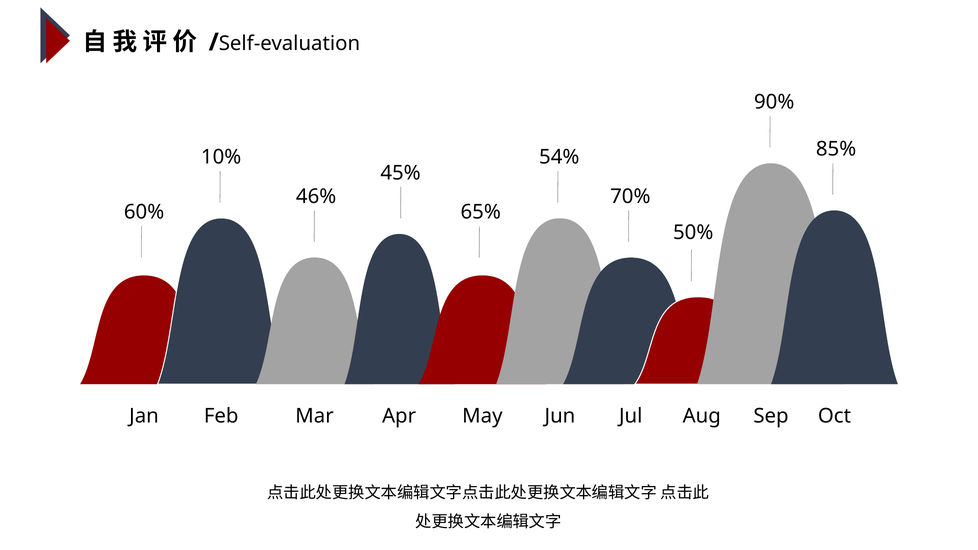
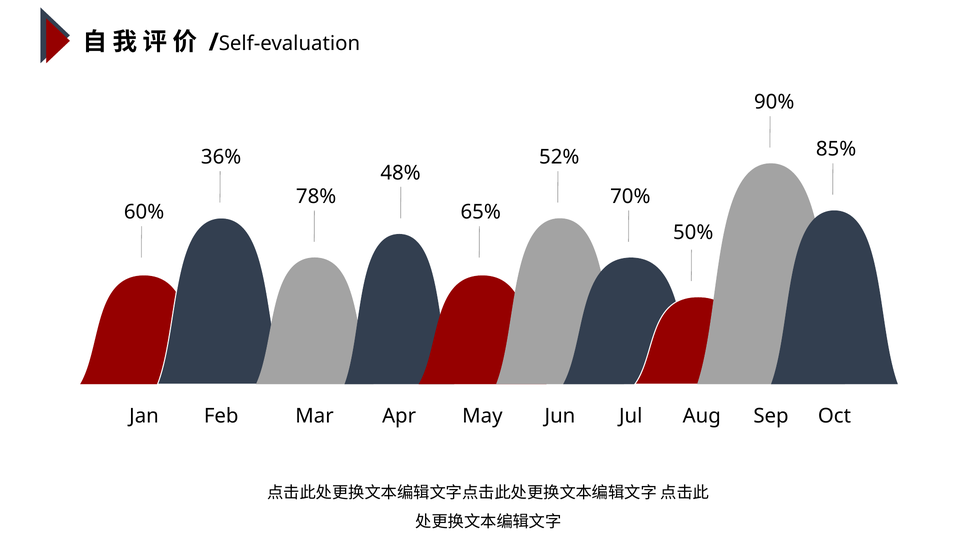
10%: 10% -> 36% (221, 157)
54%: 54% -> 52% (559, 157)
45%: 45% -> 48% (401, 173)
46%: 46% -> 78% (316, 196)
